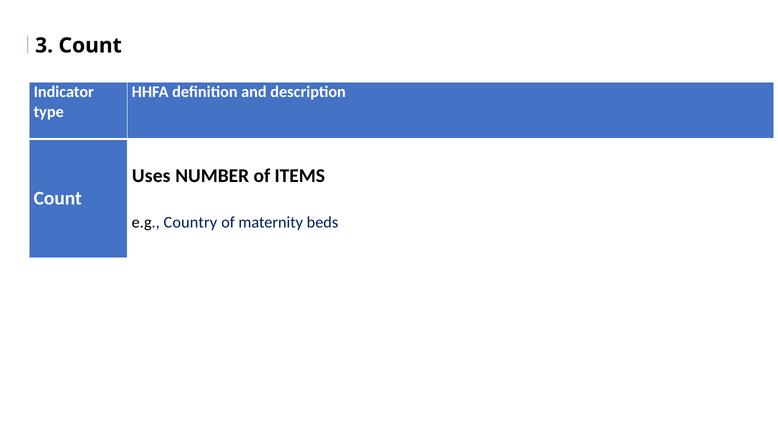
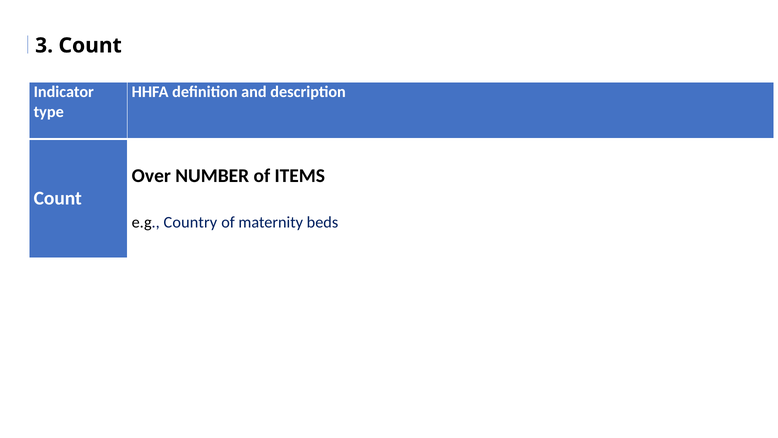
Uses: Uses -> Over (151, 176)
